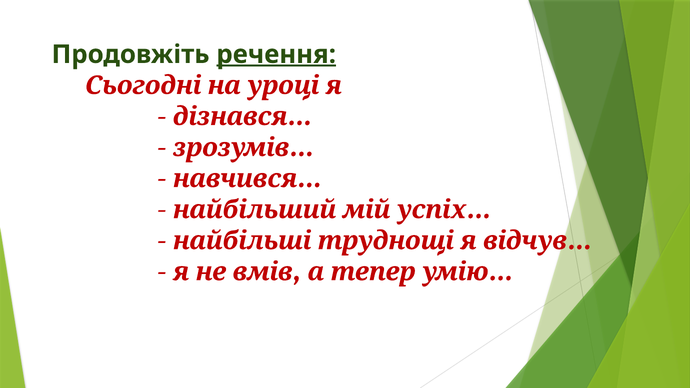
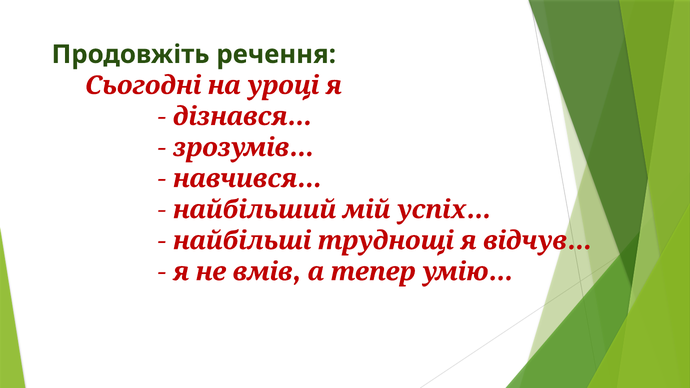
речення underline: present -> none (276, 54)
